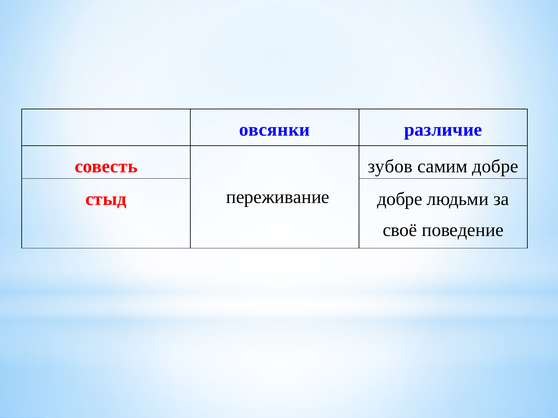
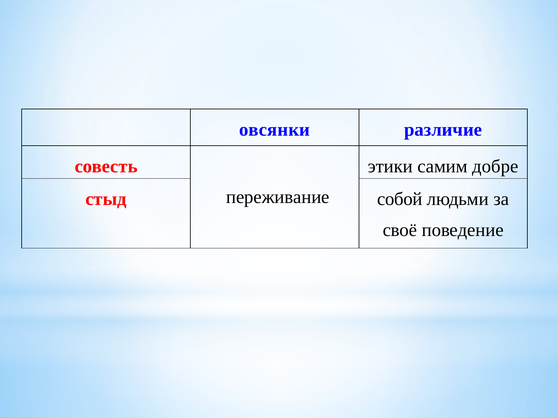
зубов: зубов -> этики (390, 167)
стыд добре: добре -> собой (400, 199)
